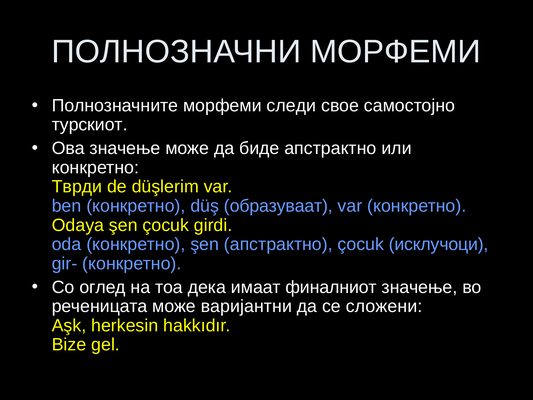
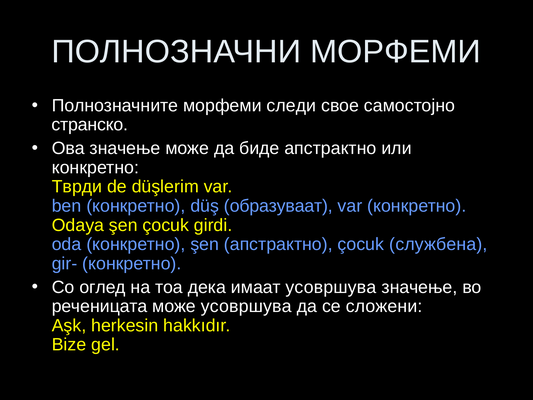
турскиот: турскиот -> странско (90, 125)
исклучоци: исклучоци -> службена (438, 244)
имаат финалниот: финалниот -> усовршува (331, 287)
може варијантни: варијантни -> усовршува (246, 306)
